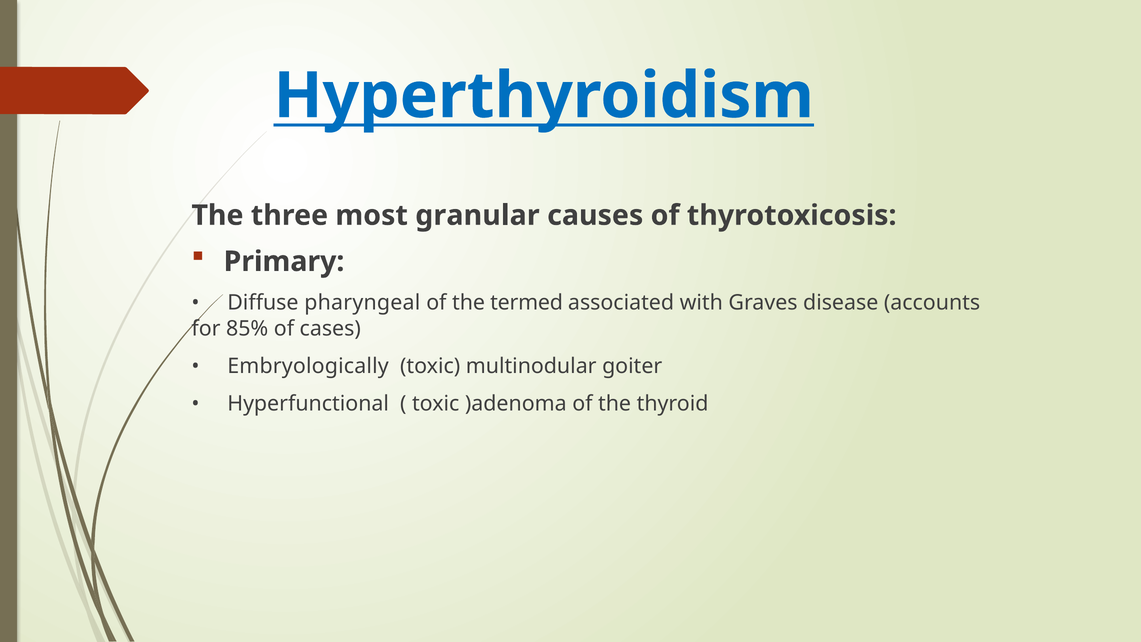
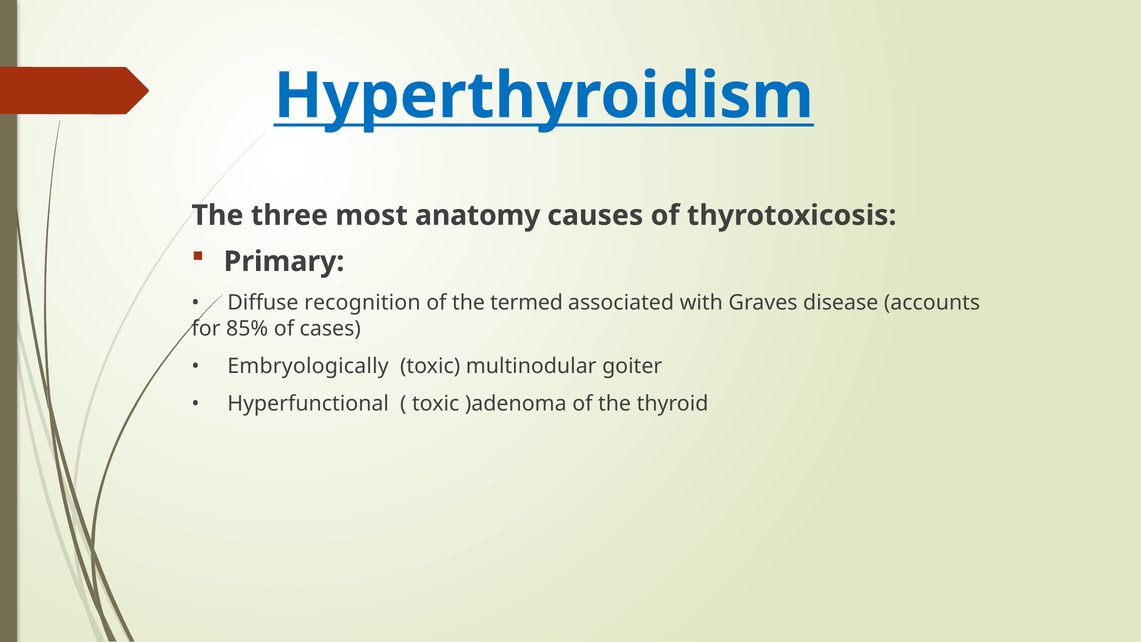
granular: granular -> anatomy (478, 215)
pharyngeal: pharyngeal -> recognition (362, 303)
